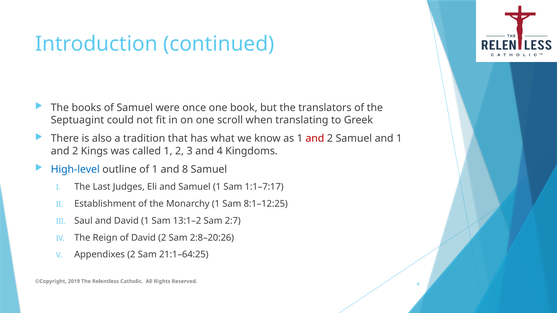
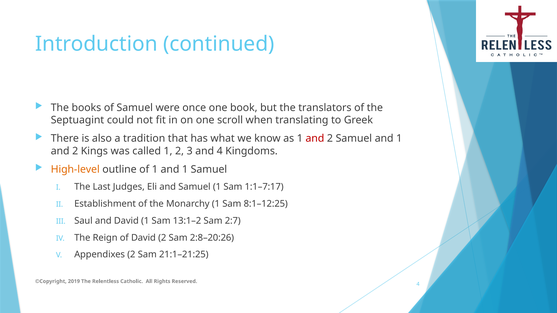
High-level colour: blue -> orange (75, 170)
1 and 8: 8 -> 1 (185, 170)
21:1–64:25: 21:1–64:25 -> 21:1–21:25 (184, 255)
